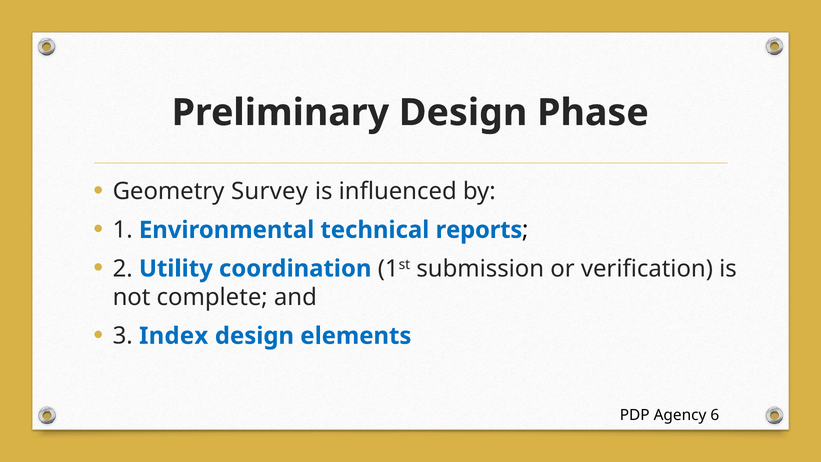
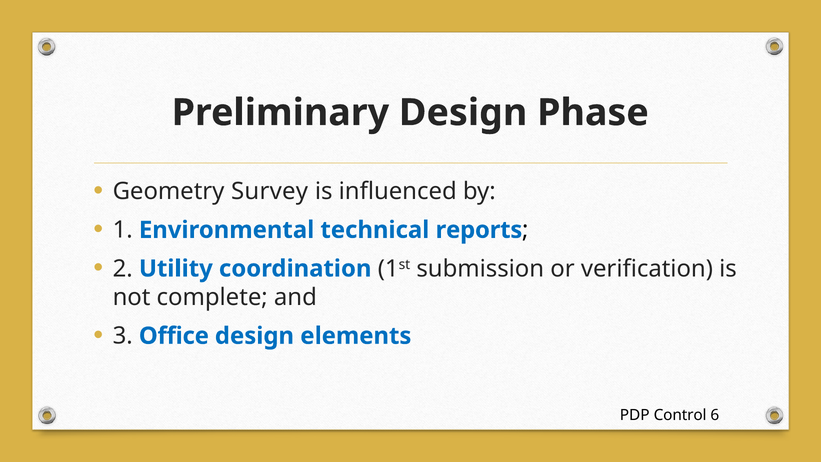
Index: Index -> Office (174, 336)
Agency: Agency -> Control (680, 415)
